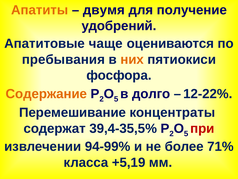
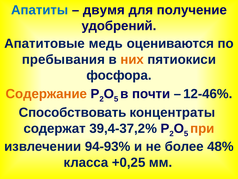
Апатиты colour: orange -> blue (40, 10)
чаще: чаще -> медь (106, 43)
долго: долго -> почти (151, 94)
12-22%: 12-22% -> 12-46% (208, 94)
Перемешивание: Перемешивание -> Способствовать (73, 112)
39,4-35,5%: 39,4-35,5% -> 39,4-37,2% (123, 128)
при colour: red -> orange (202, 128)
94-99%: 94-99% -> 94-93% (108, 146)
71%: 71% -> 48% (221, 146)
+5,19: +5,19 -> +0,25 (129, 162)
